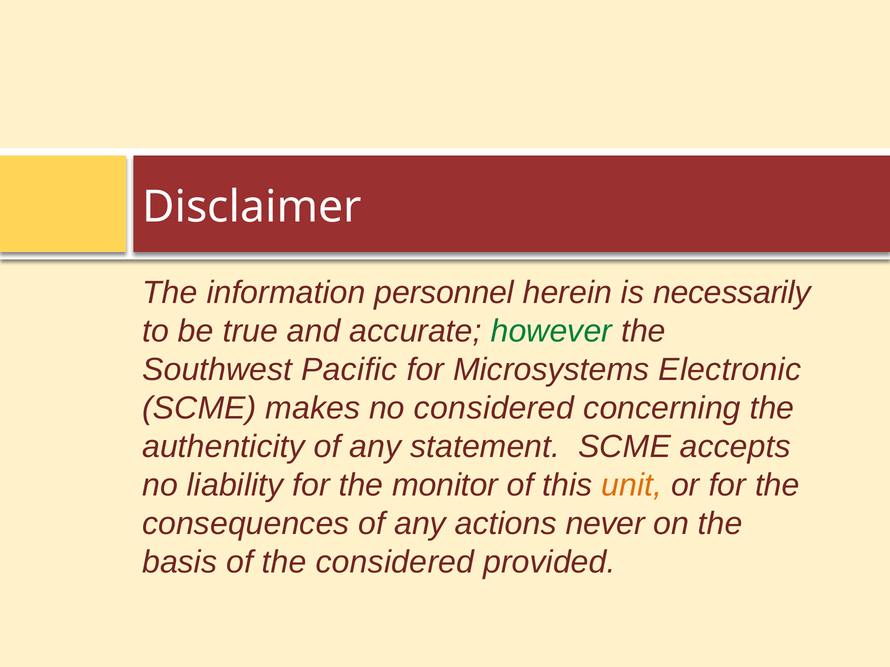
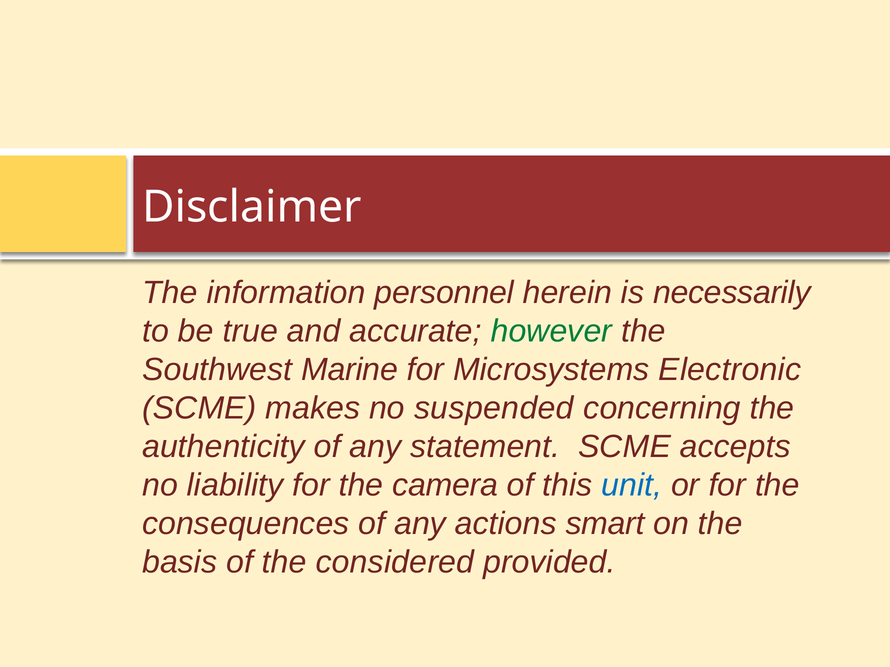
Pacific: Pacific -> Marine (350, 370)
no considered: considered -> suspended (494, 409)
monitor: monitor -> camera (445, 486)
unit colour: orange -> blue (632, 486)
never: never -> smart (605, 524)
